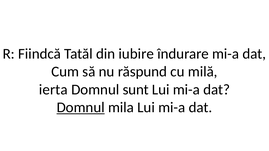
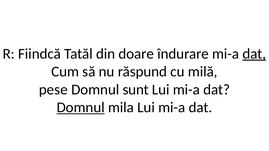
iubire: iubire -> doare (136, 54)
dat underline: none -> present (254, 54)
ierta: ierta -> pese (53, 90)
